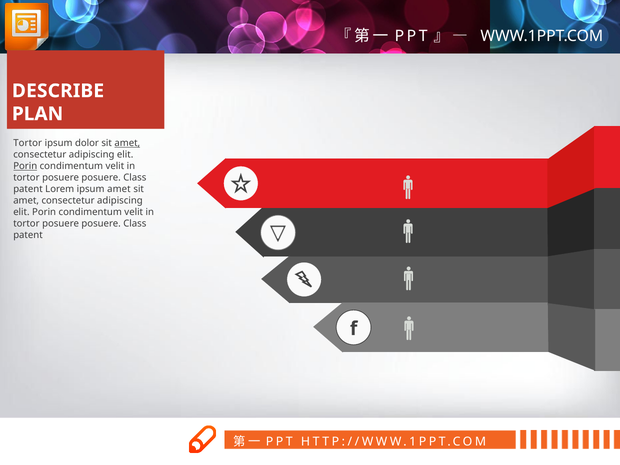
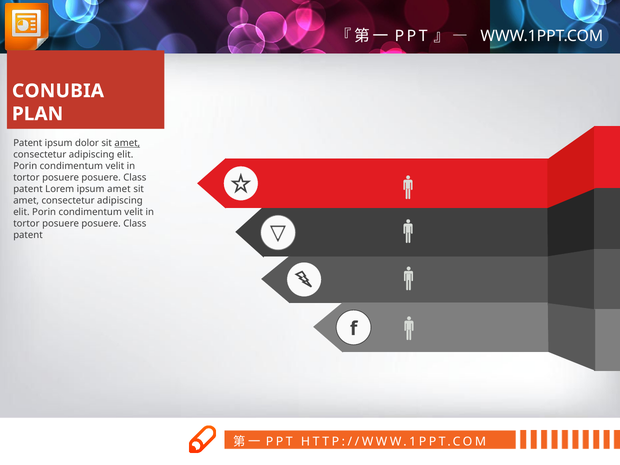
DESCRIBE: DESCRIBE -> CONUBIA (58, 91)
Tortor: Tortor -> Patent (28, 143)
Porin underline: present -> none (25, 166)
